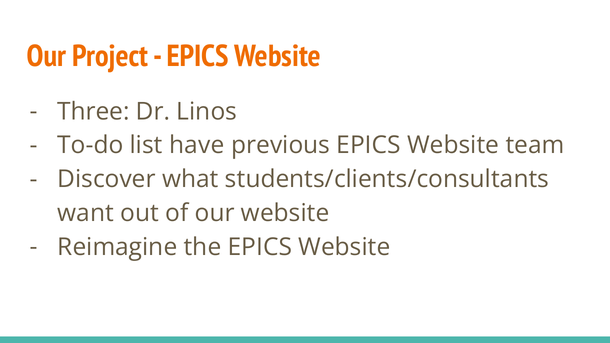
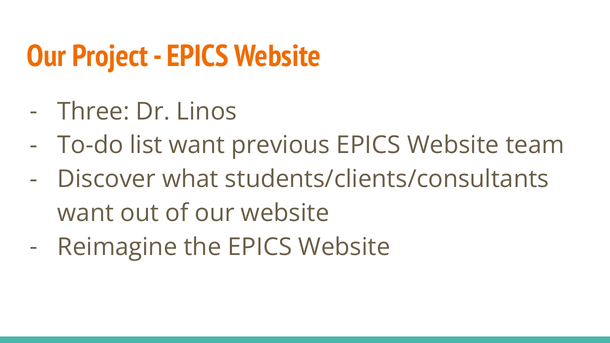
list have: have -> want (197, 145)
